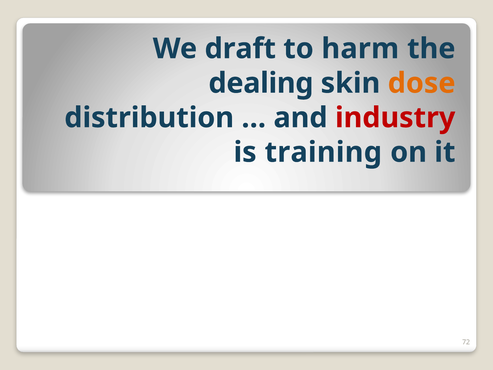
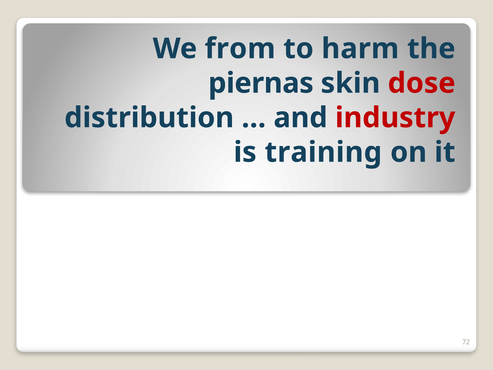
draft: draft -> from (240, 49)
dealing: dealing -> piernas (261, 83)
dose colour: orange -> red (422, 83)
